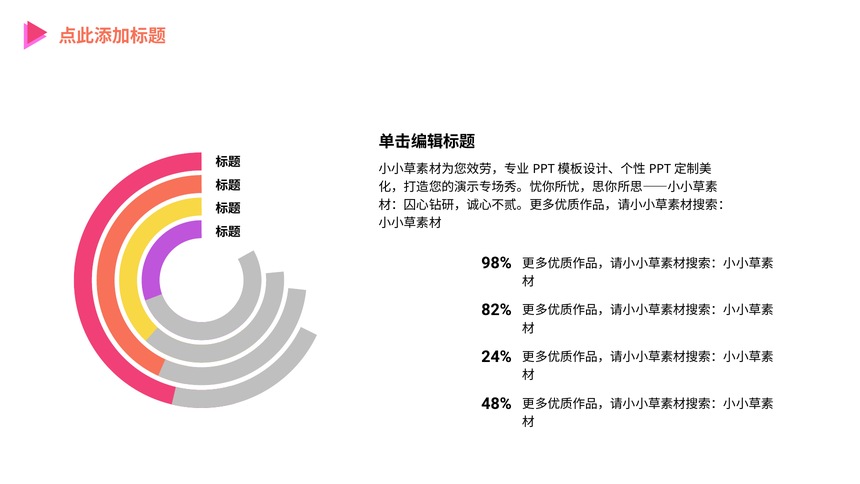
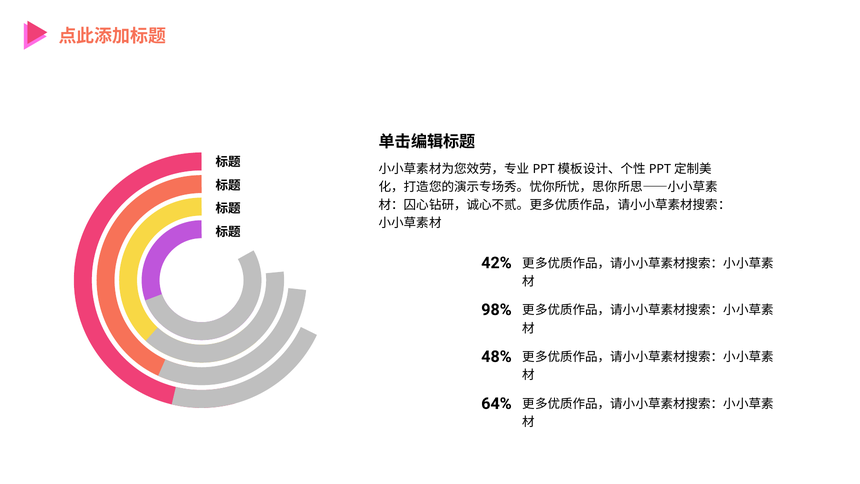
98%: 98% -> 42% (496, 263)
82%: 82% -> 98% (496, 310)
24%: 24% -> 48% (496, 356)
48%: 48% -> 64% (496, 403)
